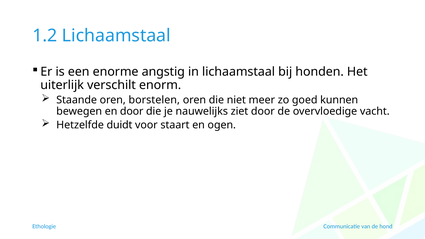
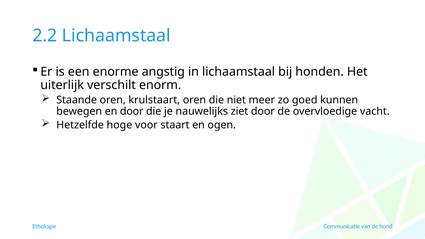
1.2: 1.2 -> 2.2 (45, 36)
borstelen: borstelen -> krulstaart (154, 100)
duidt: duidt -> hoge (119, 125)
